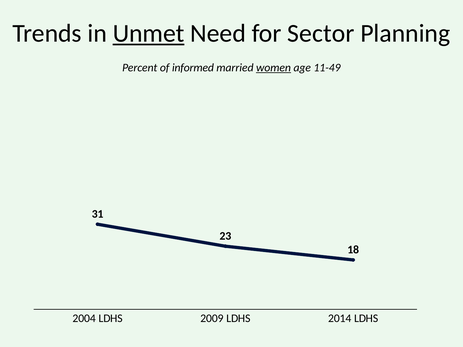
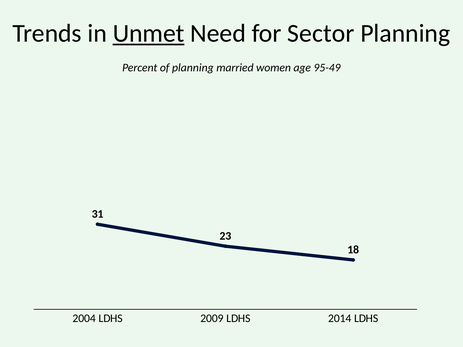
of informed: informed -> planning (193, 68)
women underline: present -> none (274, 68)
11-49: 11-49 -> 95-49 (327, 68)
